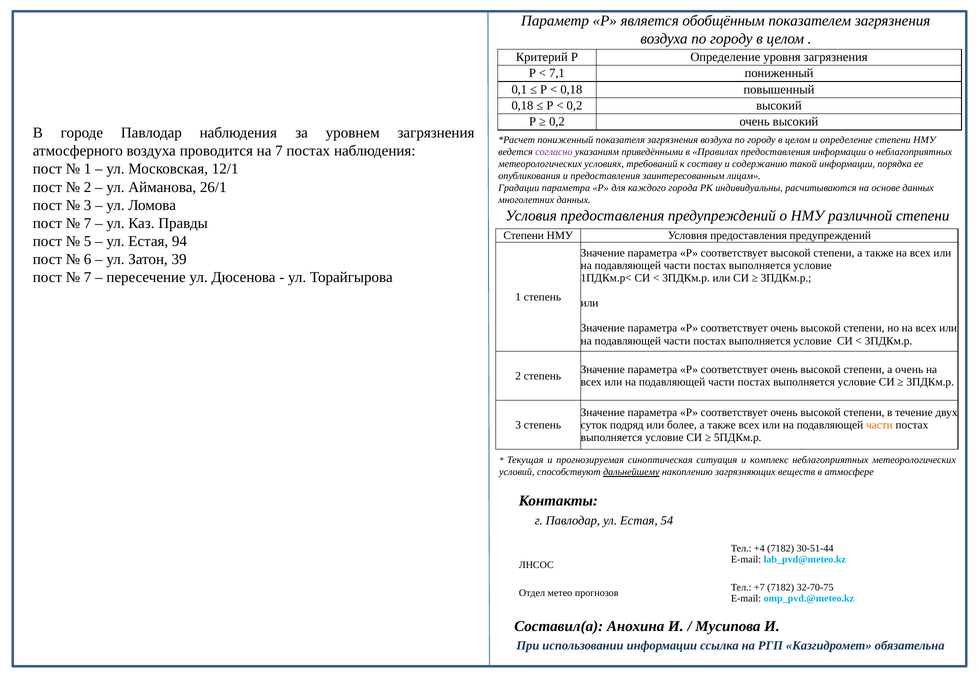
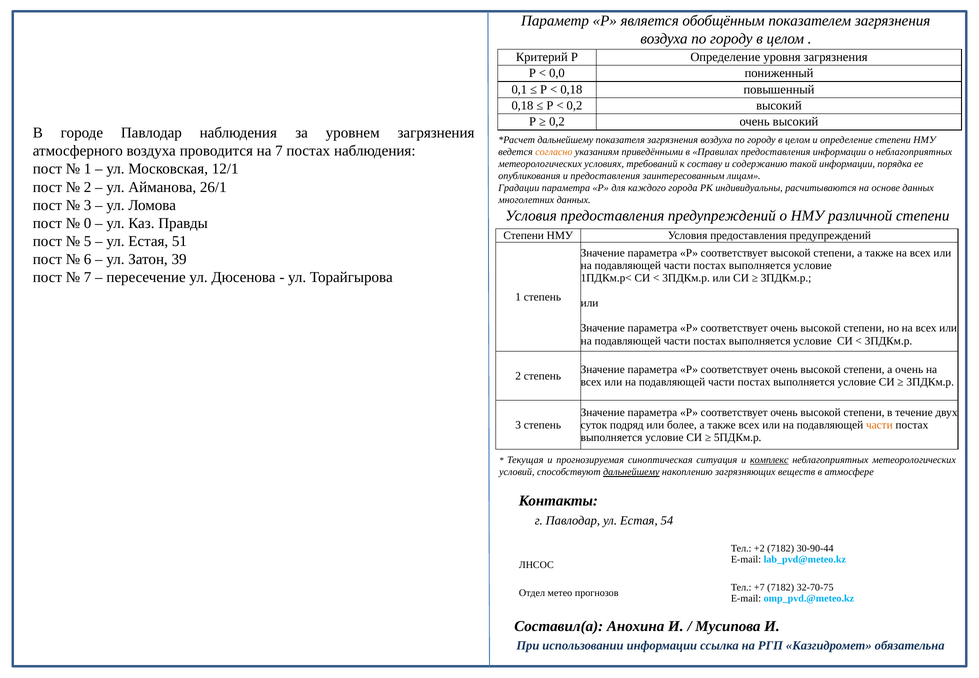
7,1: 7,1 -> 0,0 (557, 73)
пониженный: пониженный -> дальнейшему (565, 140)
согласно colour: purple -> orange (554, 152)
7: 7 -> 0 (88, 223)
94: 94 -> 51 (179, 241)
комплекс underline: none -> present (769, 460)
+4: +4 -> +2 (759, 548)
30-51-44: 30-51-44 -> 30-90-44 (815, 548)
